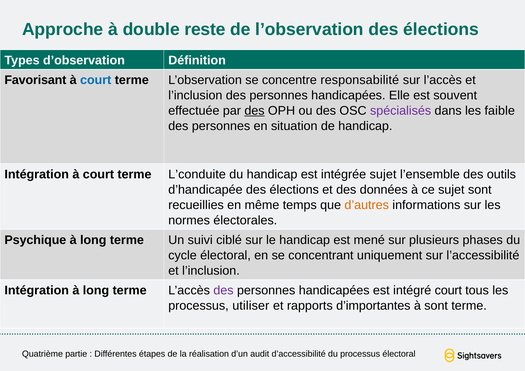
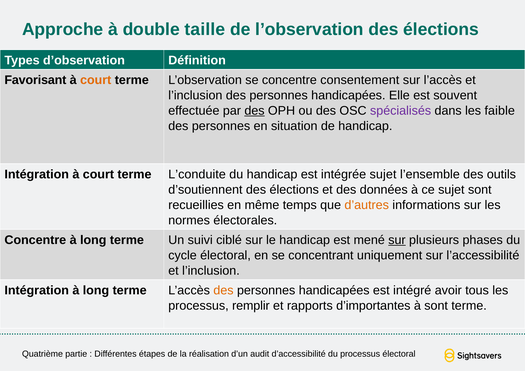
reste: reste -> taille (205, 29)
court colour: blue -> orange (96, 80)
responsabilité: responsabilité -> consentement (360, 80)
d’handicapée: d’handicapée -> d’soutiennent (205, 190)
Psychique: Psychique -> Concentre (35, 240)
sur underline: none -> present (397, 240)
des colour: purple -> orange (223, 291)
intégré court: court -> avoir (448, 291)
utiliser: utiliser -> remplir (251, 306)
